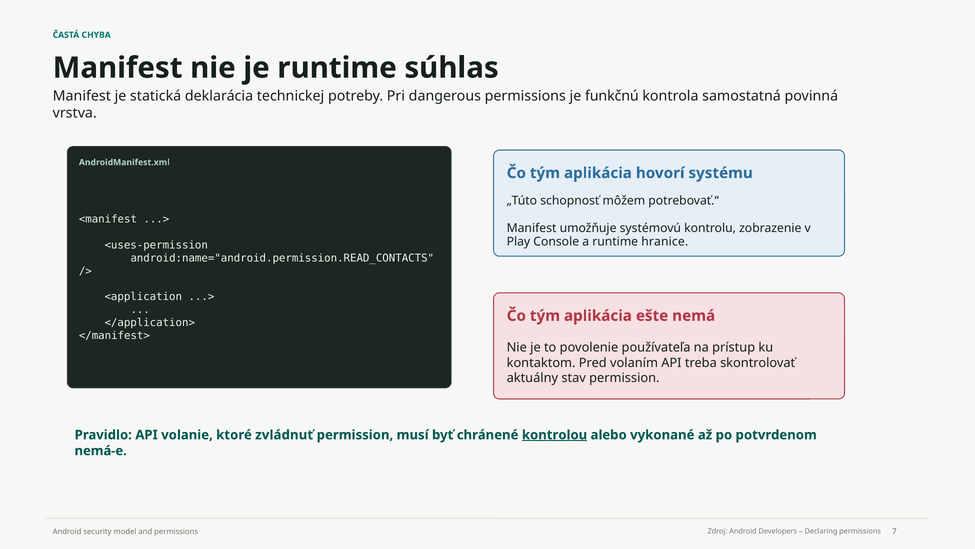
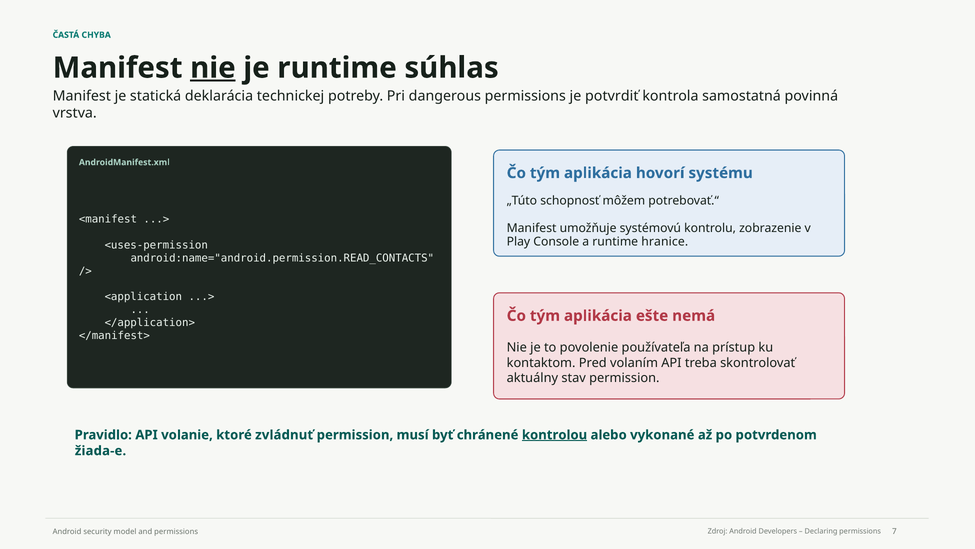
nie underline: none -> present (213, 68)
funkčnú: funkčnú -> potvrdiť (612, 96)
nemá-e: nemá-e -> žiada-e (100, 450)
